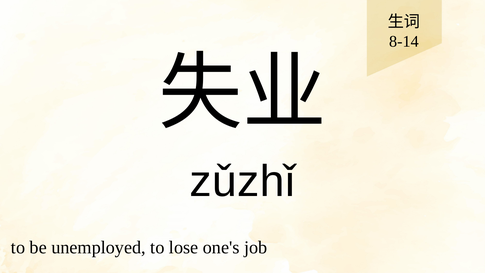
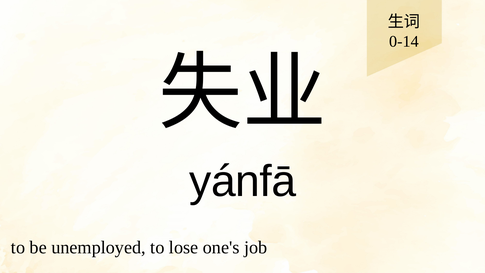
8-14: 8-14 -> 0-14 (404, 41)
zǔzhǐ: zǔzhǐ -> yánfā (243, 181)
